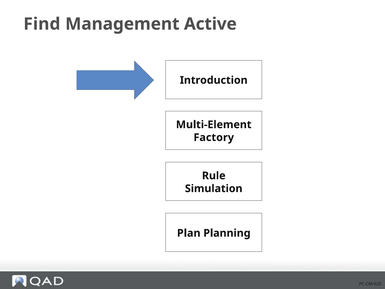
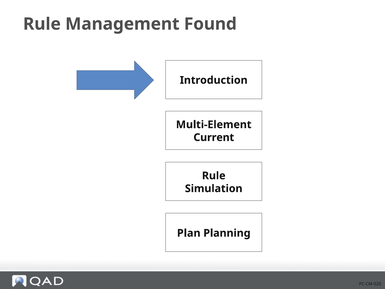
Find: Find -> Rule (42, 24)
Active: Active -> Found (210, 24)
Factory: Factory -> Current (214, 137)
